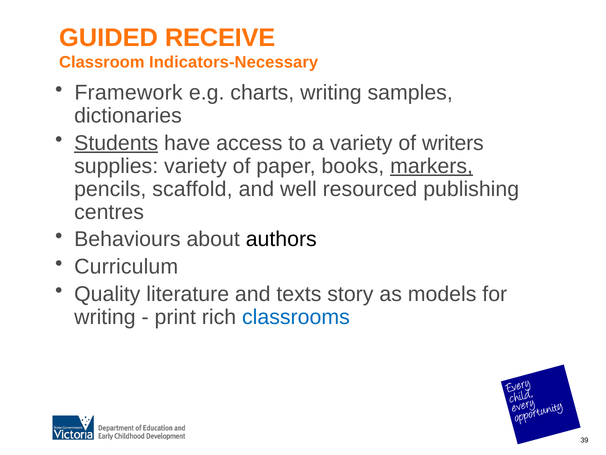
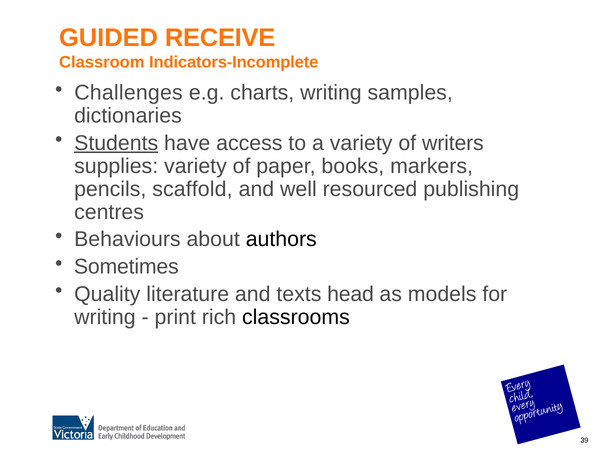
Indicators-Necessary: Indicators-Necessary -> Indicators-Incomplete (234, 62)
Framework: Framework -> Challenges (129, 93)
markers underline: present -> none (432, 166)
Curriculum: Curriculum -> Sometimes (126, 267)
story: story -> head (351, 294)
classrooms colour: blue -> black (296, 317)
